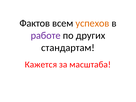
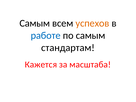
Фактов: Фактов -> Самым (35, 23)
работе colour: purple -> blue (46, 35)
по других: других -> самым (91, 35)
